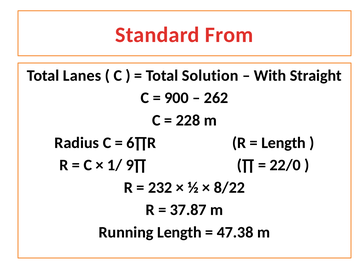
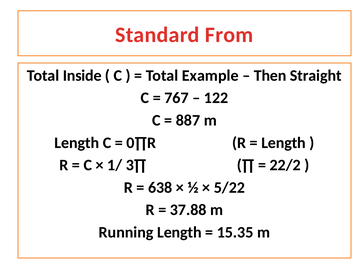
Lanes: Lanes -> Inside (82, 76)
Solution: Solution -> Example (210, 76)
With: With -> Then (270, 76)
900: 900 -> 767 (177, 98)
262: 262 -> 122 (216, 98)
228: 228 -> 887 (188, 120)
Radius: Radius -> Length (77, 143)
6∏R: 6∏R -> 0∏R (141, 143)
9∏: 9∏ -> 3∏ (136, 165)
22/0: 22/0 -> 22/2 (285, 165)
232: 232 -> 638 (160, 188)
8/22: 8/22 -> 5/22 (229, 188)
37.87: 37.87 -> 37.88 (188, 210)
47.38: 47.38 -> 15.35 (235, 232)
